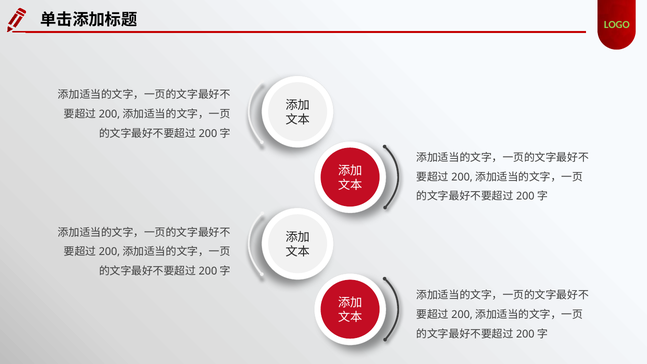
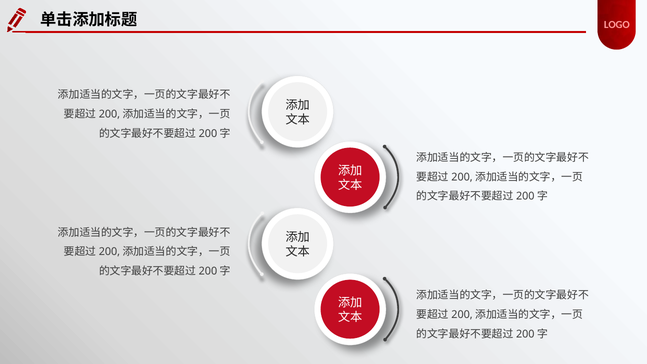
LOGO colour: light green -> pink (617, 25)
